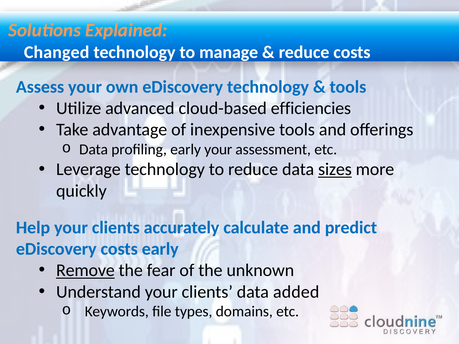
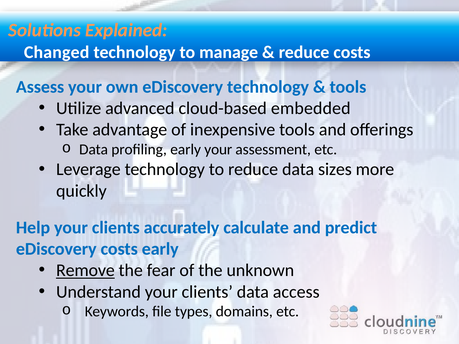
efficiencies: efficiencies -> embedded (311, 108)
sizes underline: present -> none (335, 170)
added: added -> access (296, 292)
